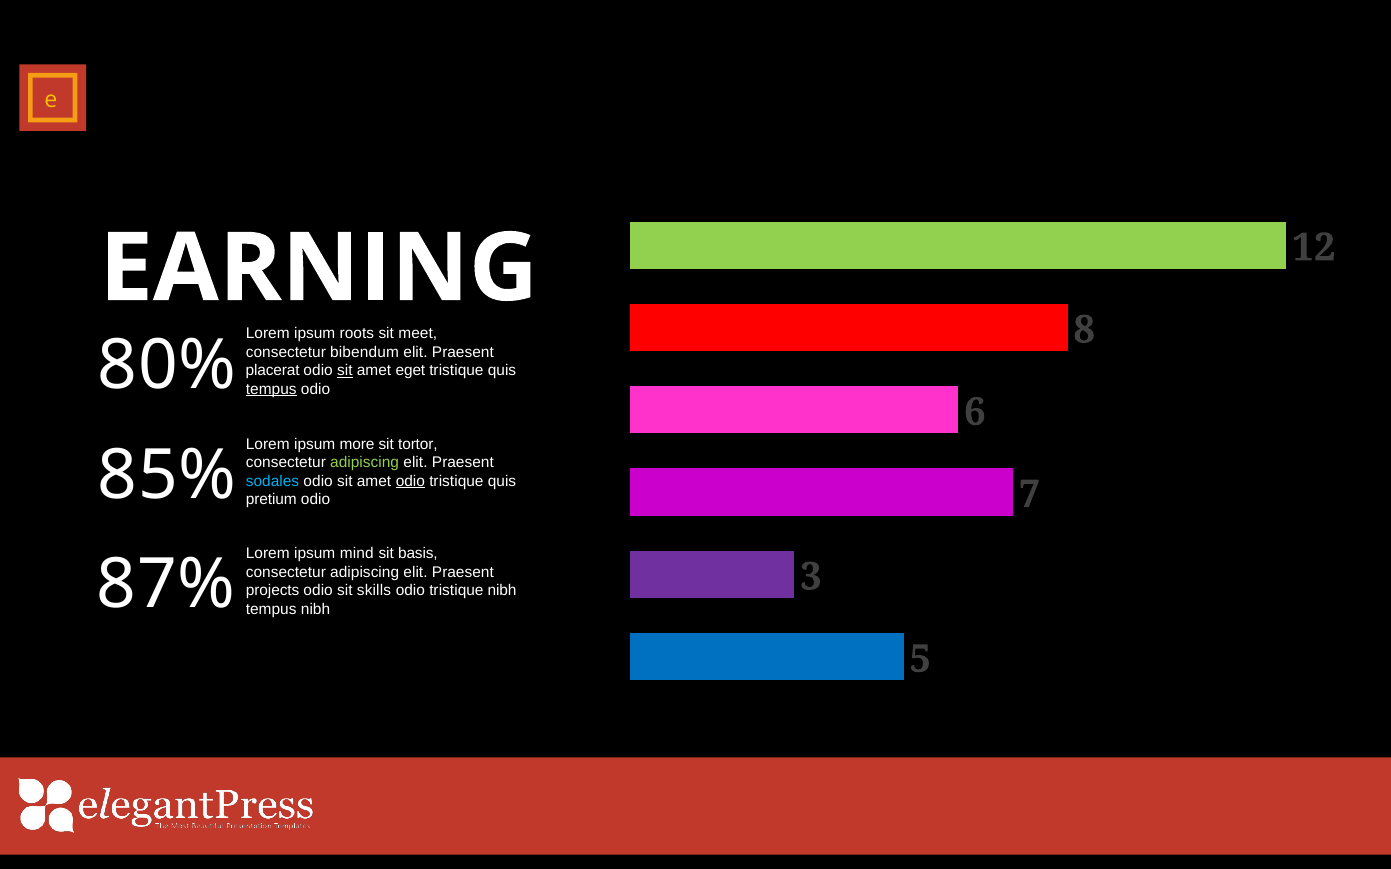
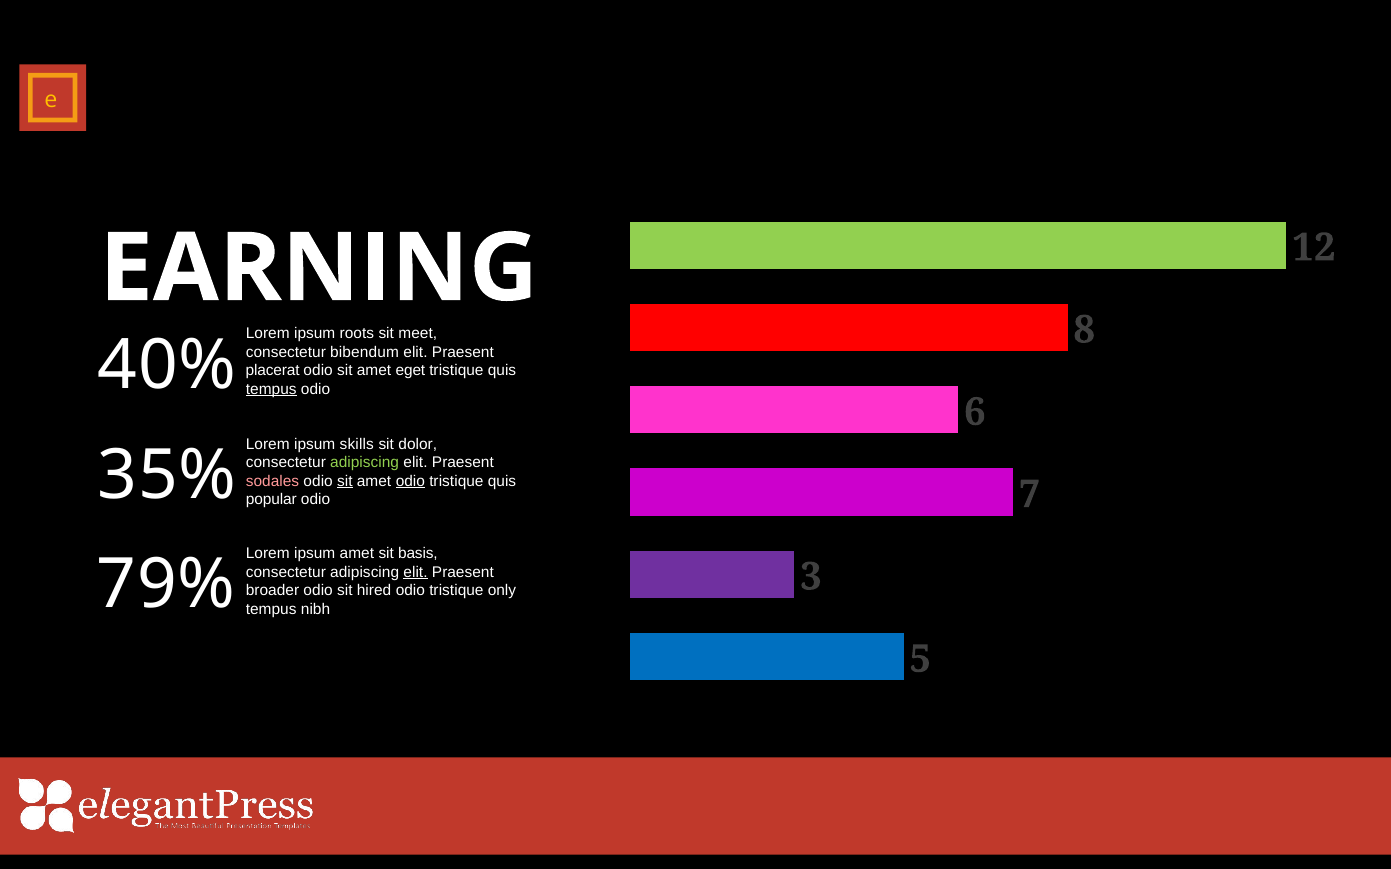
80%: 80% -> 40% (167, 365)
sit underline: present -> none (345, 371)
more: more -> skills (357, 444)
tortor: tortor -> dolor (418, 444)
85%: 85% -> 35% (167, 476)
sodales colour: light blue -> pink (273, 481)
sit underline: none -> present (345, 481)
pretium: pretium -> popular (271, 500)
ipsum mind: mind -> amet (357, 554)
elit underline: none -> present (416, 572)
87%: 87% -> 79% (166, 585)
projects: projects -> broader (273, 591)
skills: skills -> hired (374, 591)
tristique nibh: nibh -> only (502, 591)
